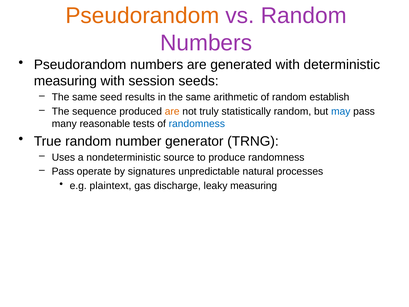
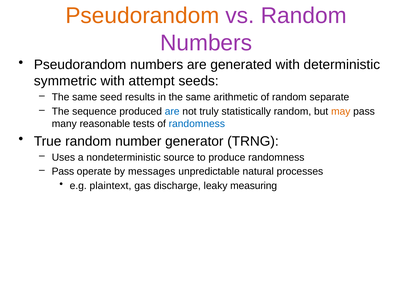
measuring: measuring -> symmetric (65, 81)
session: session -> attempt (152, 81)
establish: establish -> separate (329, 97)
are colour: orange -> blue (172, 112)
may colour: blue -> orange (341, 112)
signatures: signatures -> messages (152, 171)
